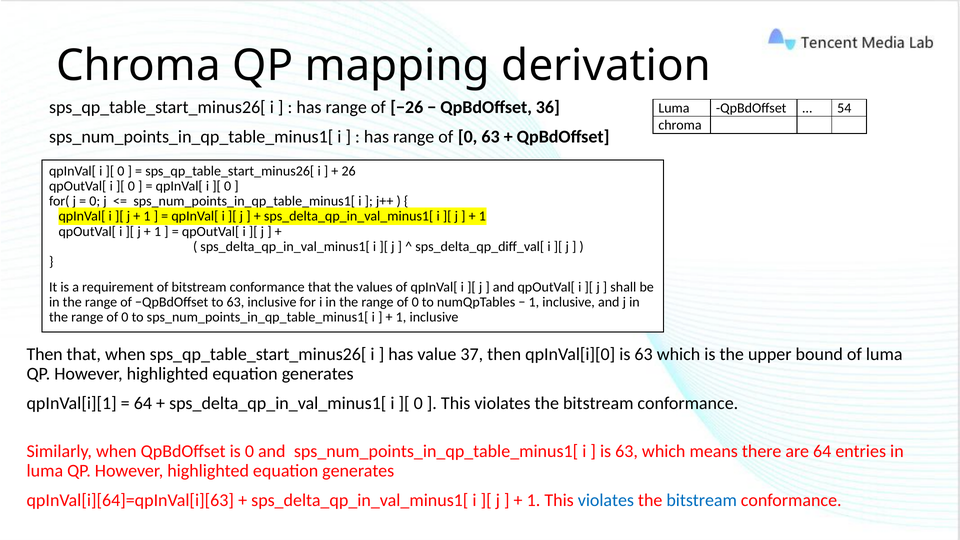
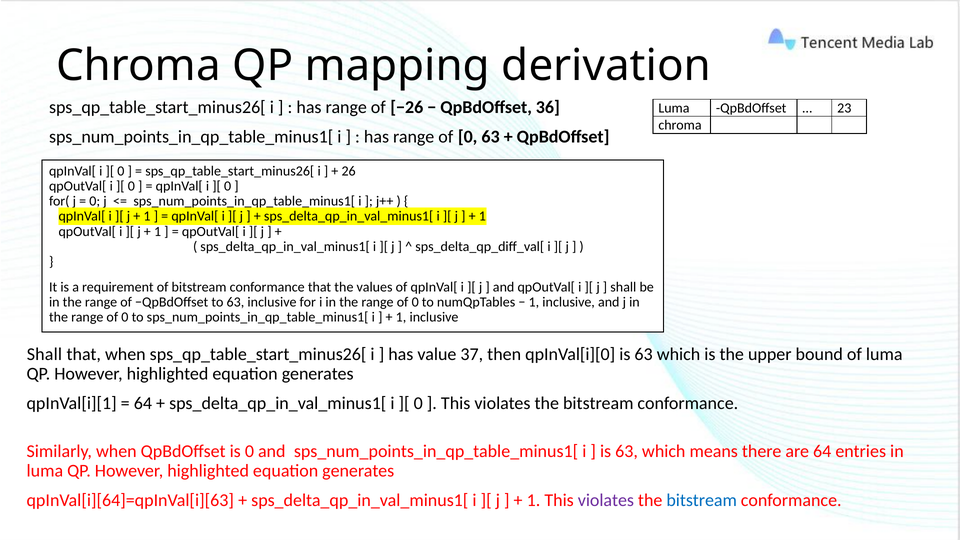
54: 54 -> 23 (844, 108)
Then: Then -> Shall (44, 354)
violates colour: blue -> purple (606, 500)
